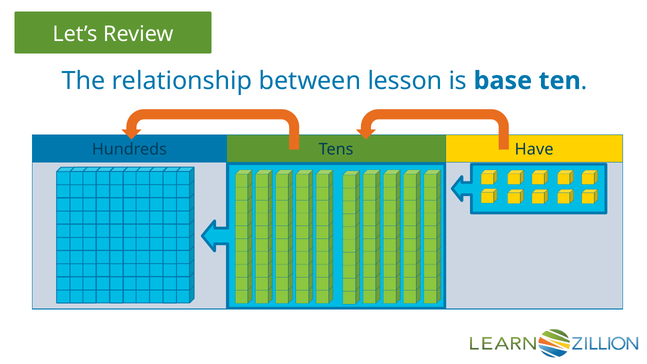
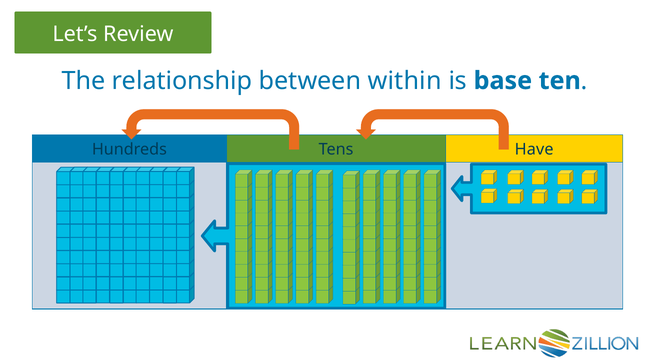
lesson: lesson -> within (405, 81)
